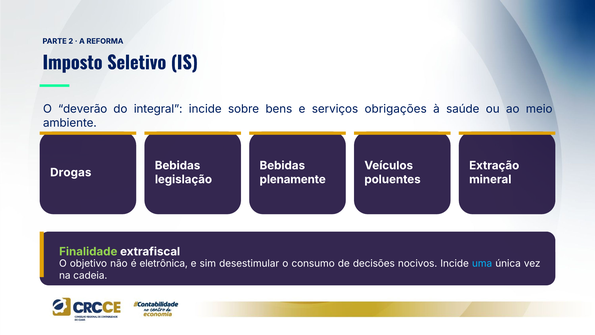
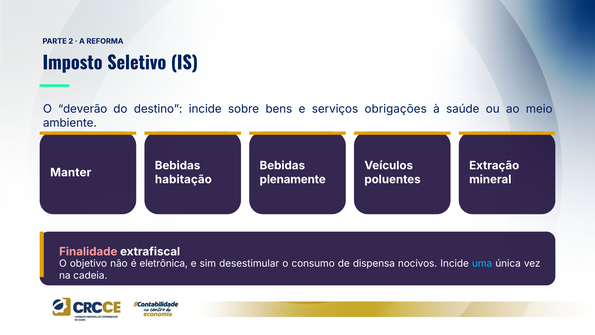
integral: integral -> destino (158, 109)
Drogas: Drogas -> Manter (71, 172)
legislação: legislação -> habitação (183, 179)
Finalidade colour: light green -> pink (88, 251)
decisões: decisões -> dispensa (374, 263)
